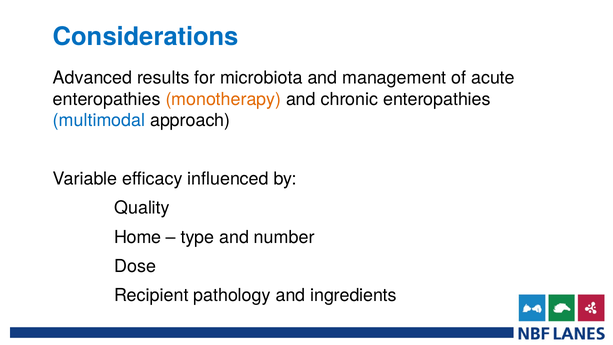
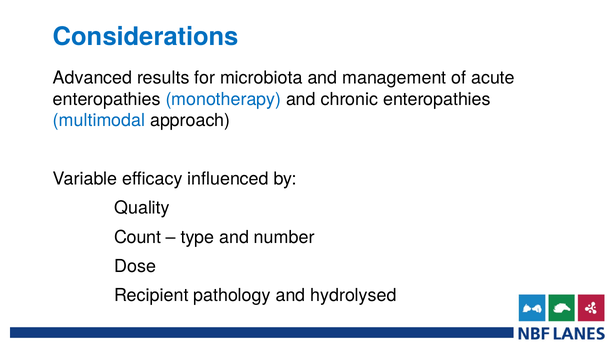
monotherapy colour: orange -> blue (223, 99)
Home: Home -> Count (138, 237)
ingredients: ingredients -> hydrolysed (353, 295)
